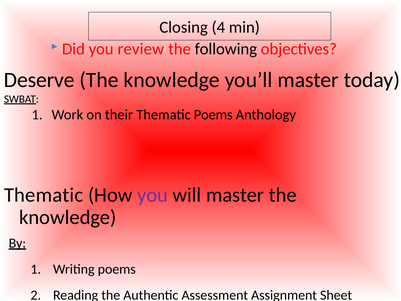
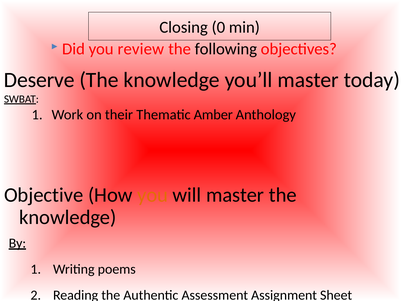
4: 4 -> 0 (218, 27)
Thematic Poems: Poems -> Amber (213, 115)
Thematic: Thematic -> Objective (44, 195)
you colour: purple -> orange (153, 195)
